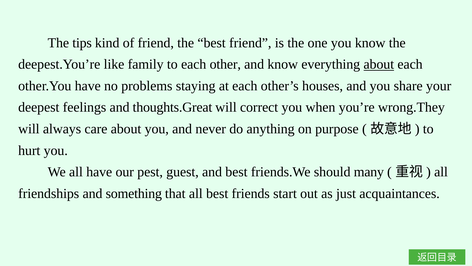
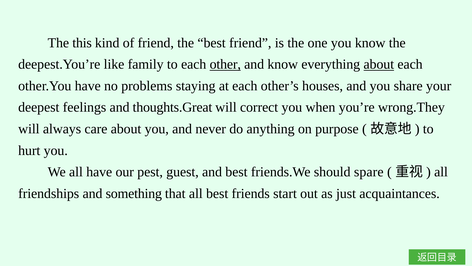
tips: tips -> this (82, 43)
other underline: none -> present (225, 64)
many: many -> spare (369, 172)
